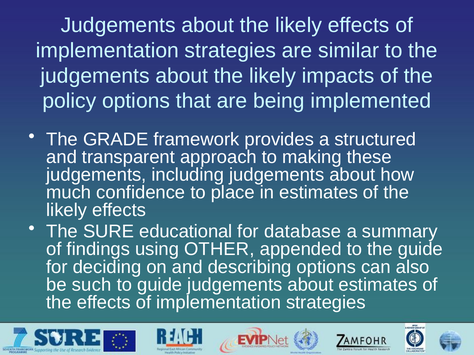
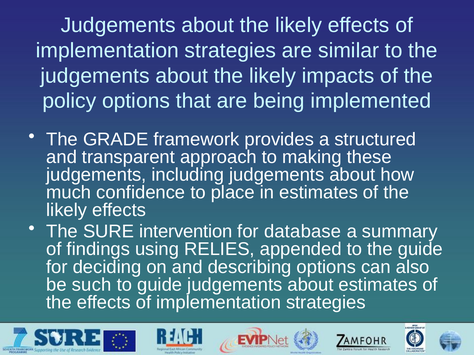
educational: educational -> intervention (186, 232)
OTHER: OTHER -> RELIES (219, 250)
